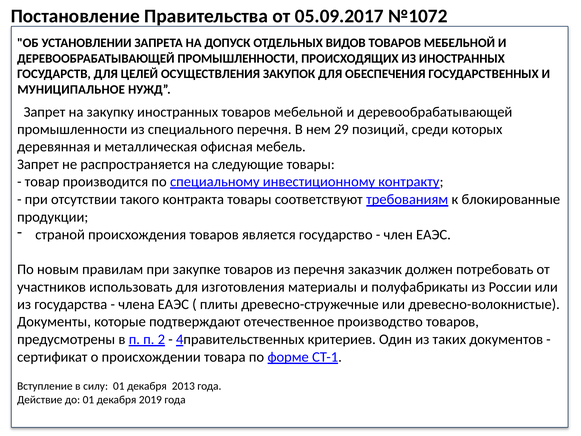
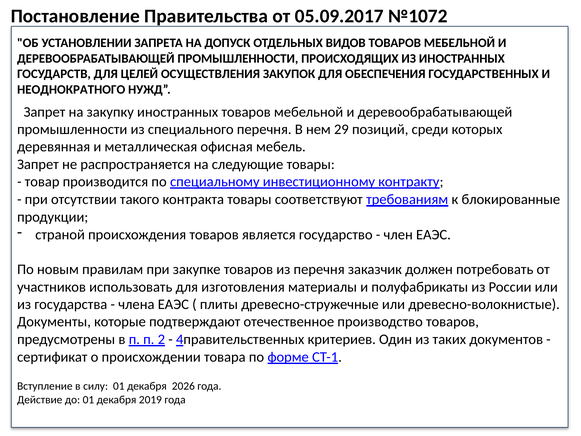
МУНИЦИПАЛЬНОЕ: МУНИЦИПАЛЬНОЕ -> НЕОДНОКРАТНОГО (71, 90)
2013: 2013 -> 2026 (183, 386)
